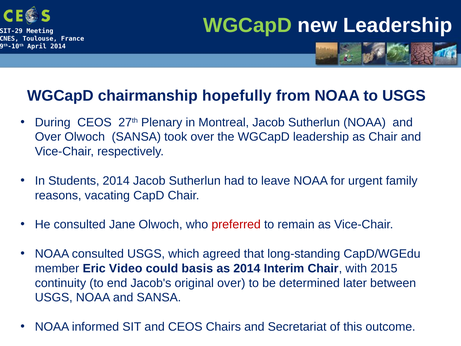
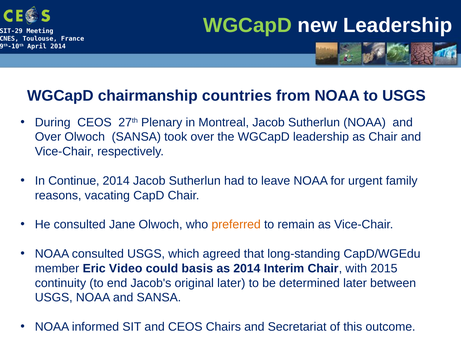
hopefully: hopefully -> countries (237, 96)
Students: Students -> Continue (74, 181)
preferred colour: red -> orange (236, 224)
original over: over -> later (231, 283)
